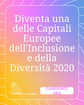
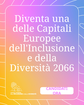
2020: 2020 -> 2066 (64, 68)
